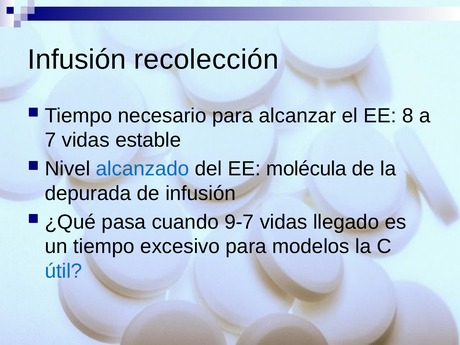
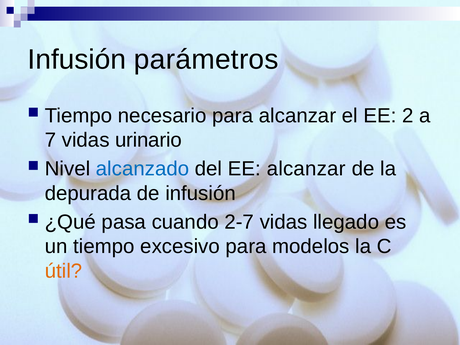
recolección: recolección -> parámetros (206, 59)
8: 8 -> 2 (408, 116)
estable: estable -> urinario (148, 140)
EE molécula: molécula -> alcanzar (306, 169)
9-7: 9-7 -> 2-7 (239, 222)
útil colour: blue -> orange (64, 271)
